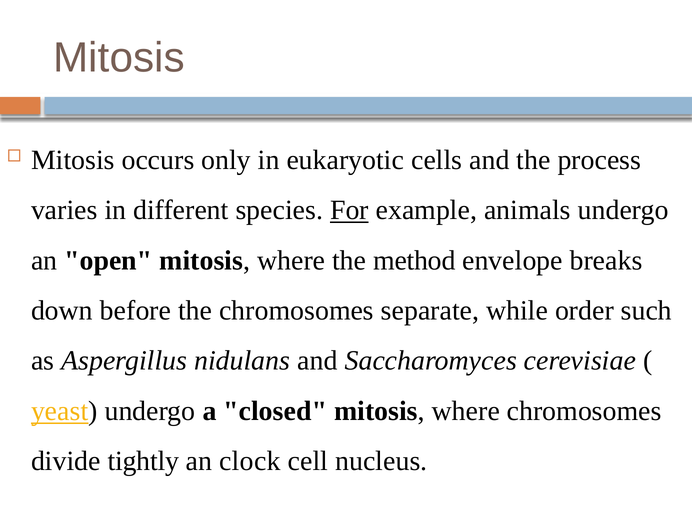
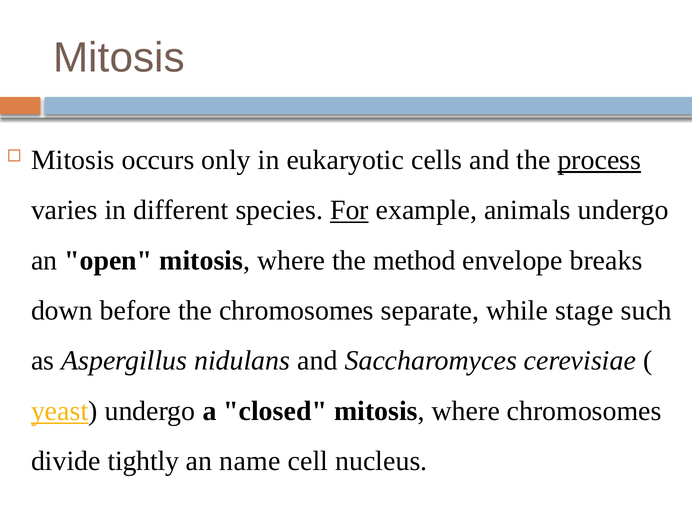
process underline: none -> present (599, 160)
order: order -> stage (584, 311)
clock: clock -> name (250, 461)
